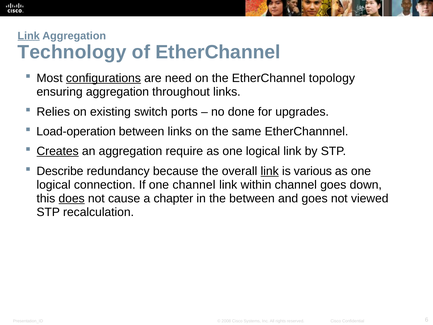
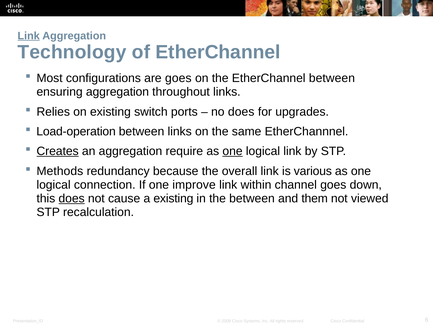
configurations underline: present -> none (103, 78)
are need: need -> goes (178, 78)
EtherChannel topology: topology -> between (332, 78)
no done: done -> does (241, 112)
one underline: none -> present (233, 151)
Describe: Describe -> Methods (60, 171)
link underline: present -> none (270, 171)
one channel: channel -> improve (194, 185)
a chapter: chapter -> existing (173, 198)
and goes: goes -> them (315, 198)
